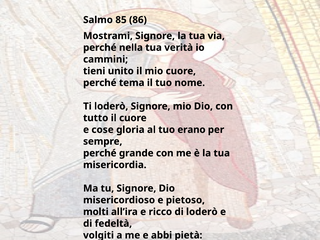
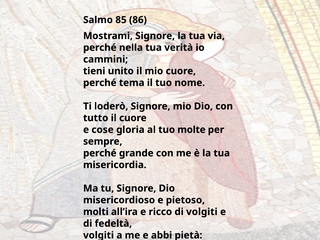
erano: erano -> molte (191, 130)
di loderò: loderò -> volgiti (202, 212)
